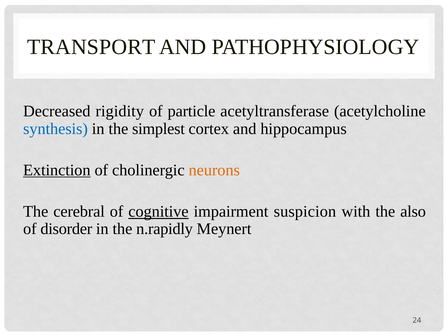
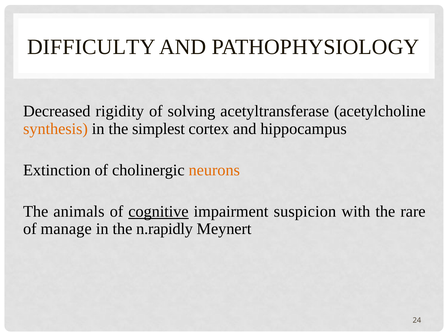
TRANSPORT: TRANSPORT -> DIFFICULTY (91, 47)
particle: particle -> solving (191, 111)
synthesis colour: blue -> orange (55, 129)
Extinction underline: present -> none (57, 170)
cerebral: cerebral -> animals (79, 211)
also: also -> rare (413, 211)
disorder: disorder -> manage (66, 229)
